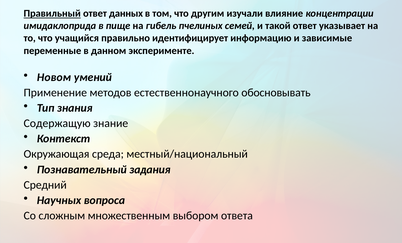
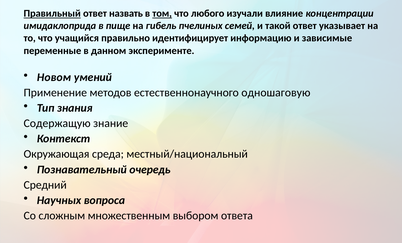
данных: данных -> назвать (126, 13)
том underline: none -> present (162, 13)
другим: другим -> любого (208, 13)
обосновывать: обосновывать -> одношаговую (276, 92)
задания: задания -> очередь (150, 169)
